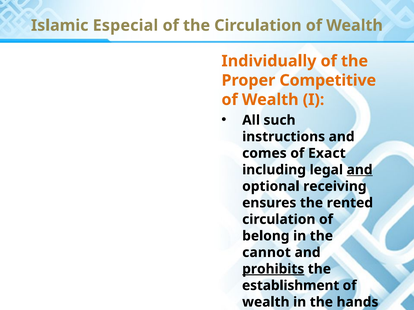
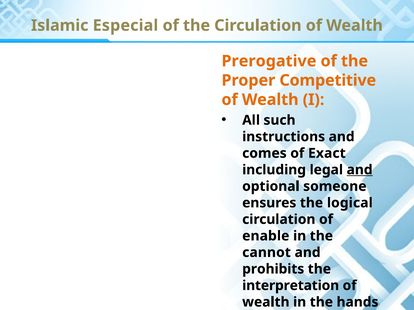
Individually: Individually -> Prerogative (269, 61)
receiving: receiving -> someone (335, 187)
rented: rented -> logical (350, 203)
belong: belong -> enable (266, 236)
prohibits underline: present -> none (273, 269)
establishment: establishment -> interpretation (291, 286)
